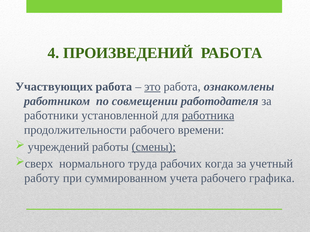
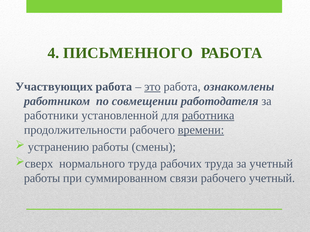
ПРОИЗВЕДЕНИЙ: ПРОИЗВЕДЕНИЙ -> ПИСЬМЕННОГО (128, 53)
времени underline: none -> present (201, 130)
учреждений: учреждений -> устранению (58, 147)
смены underline: present -> none (154, 147)
рабочих когда: когда -> труда (219, 164)
работу: работу -> работы (42, 178)
учета: учета -> связи (184, 178)
рабочего графика: графика -> учетный (272, 178)
